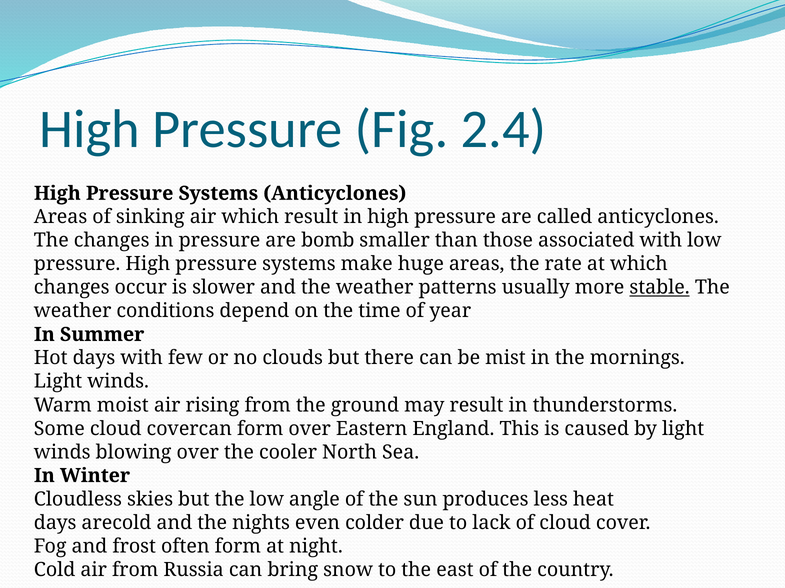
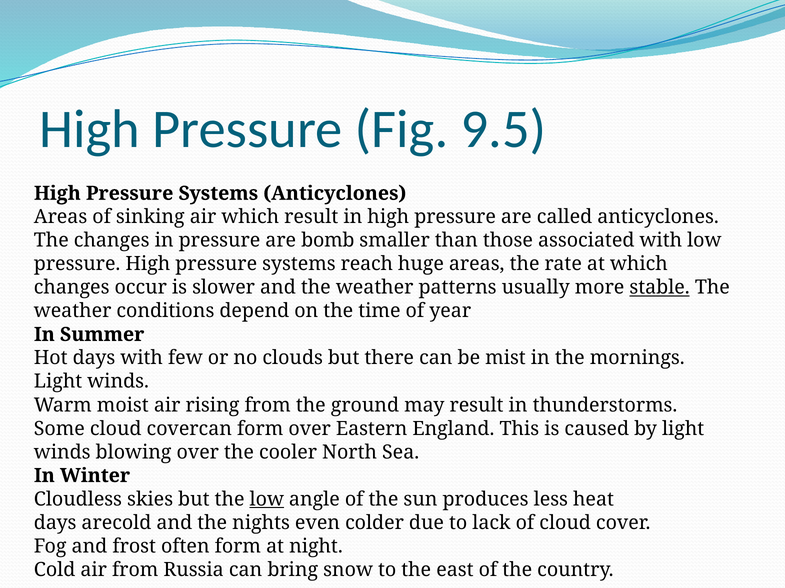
2.4: 2.4 -> 9.5 (503, 130)
make: make -> reach (367, 264)
low underline: none -> present (267, 500)
